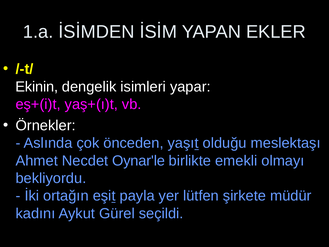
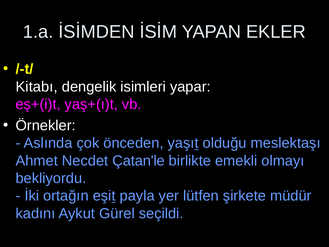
Ekinin: Ekinin -> Kitabı (37, 87)
Oynar'le: Oynar'le -> Çatan'le (139, 161)
